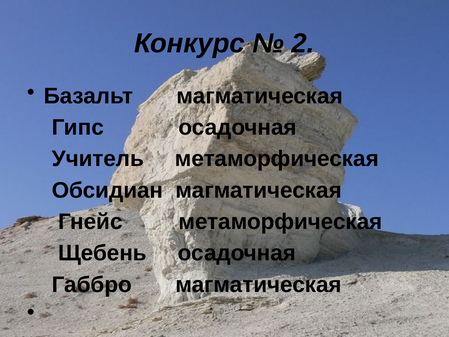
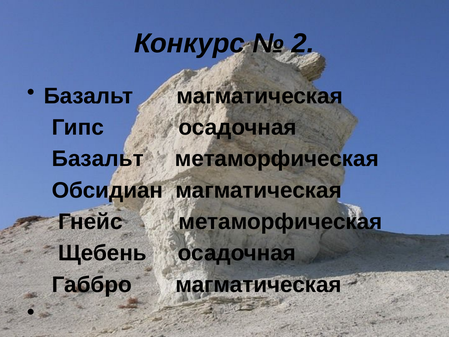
Учитель: Учитель -> Базальт (98, 159)
